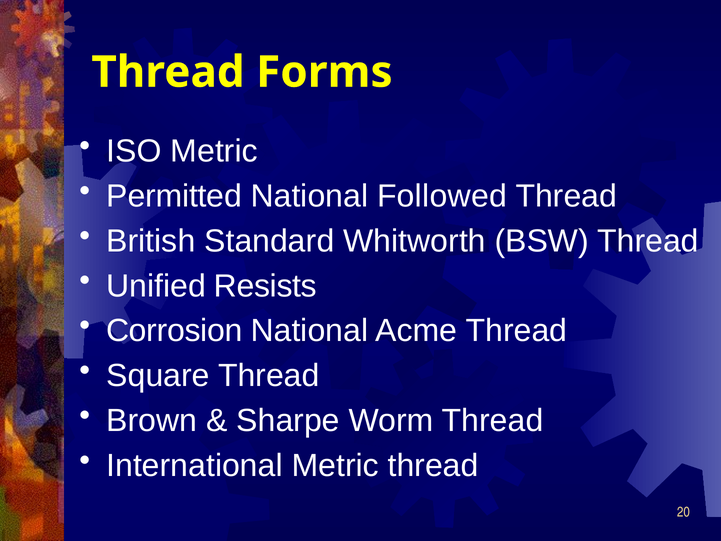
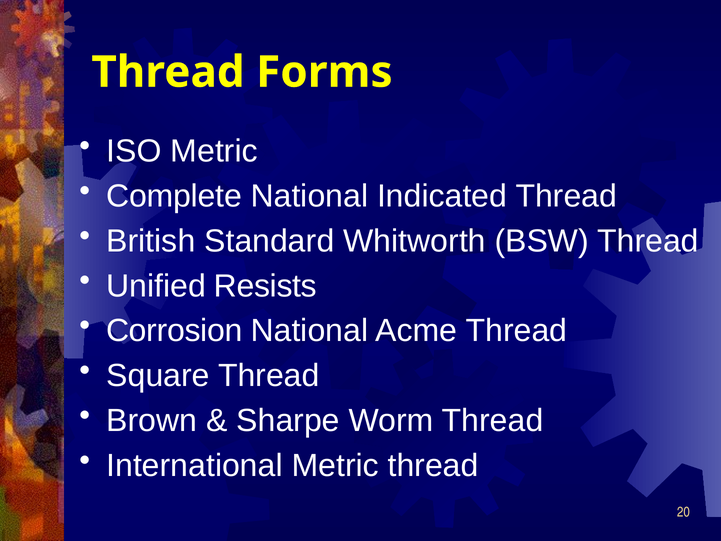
Permitted: Permitted -> Complete (174, 196)
Followed: Followed -> Indicated (442, 196)
